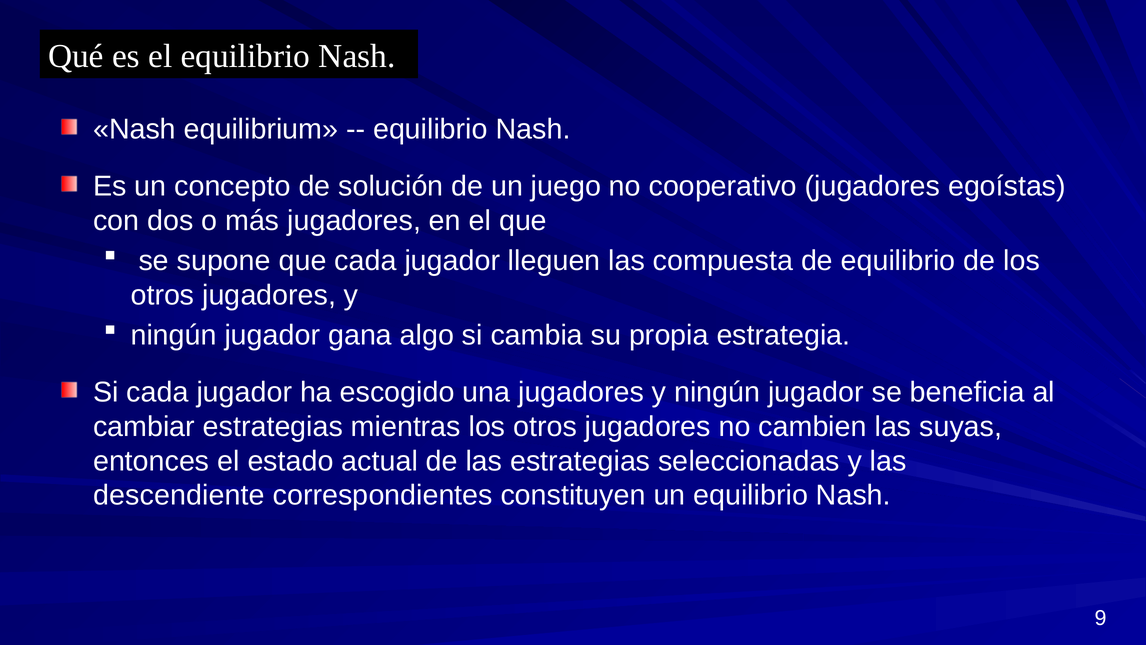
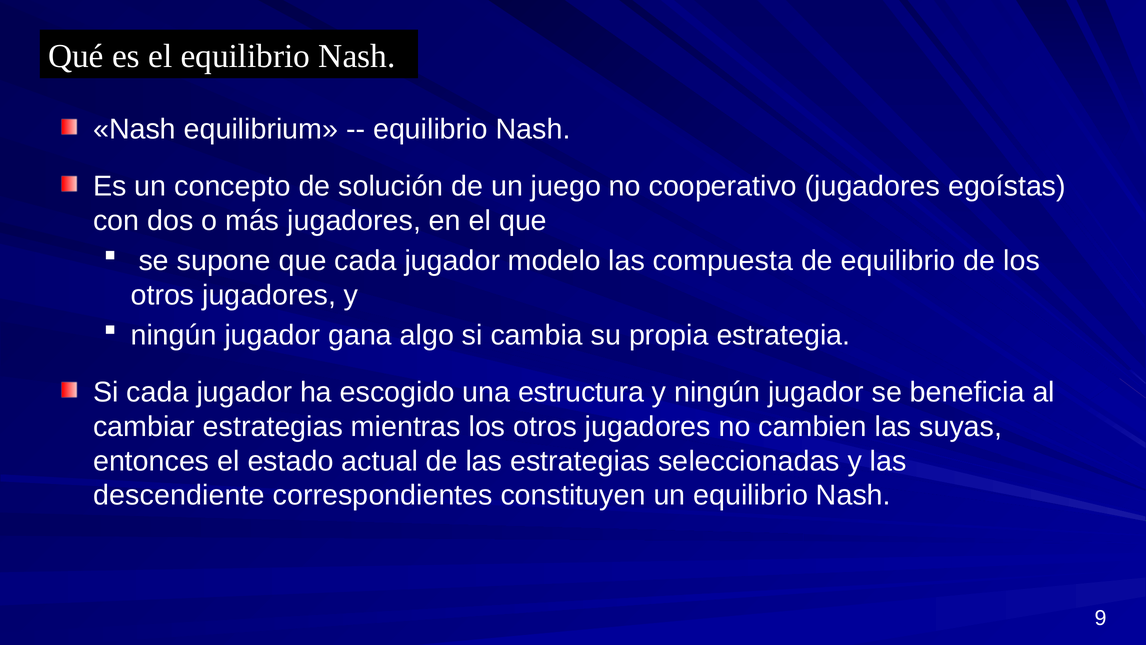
lleguen: lleguen -> modelo (554, 261)
una jugadores: jugadores -> estructura (581, 392)
